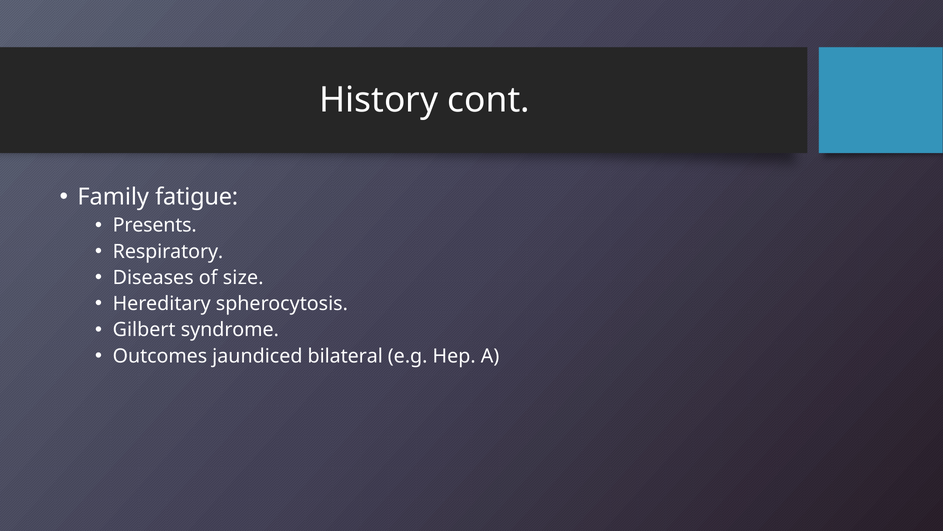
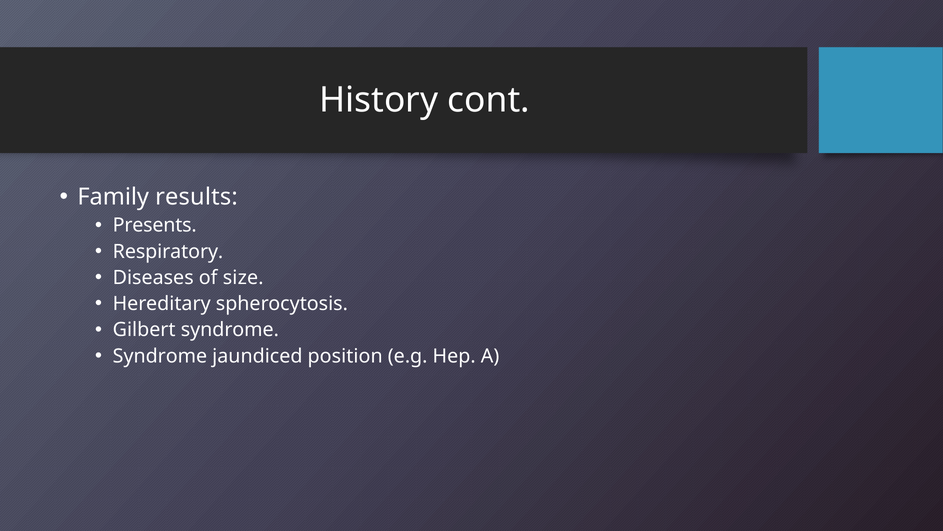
fatigue: fatigue -> results (196, 197)
Outcomes: Outcomes -> Syndrome (160, 356)
bilateral: bilateral -> position (345, 356)
